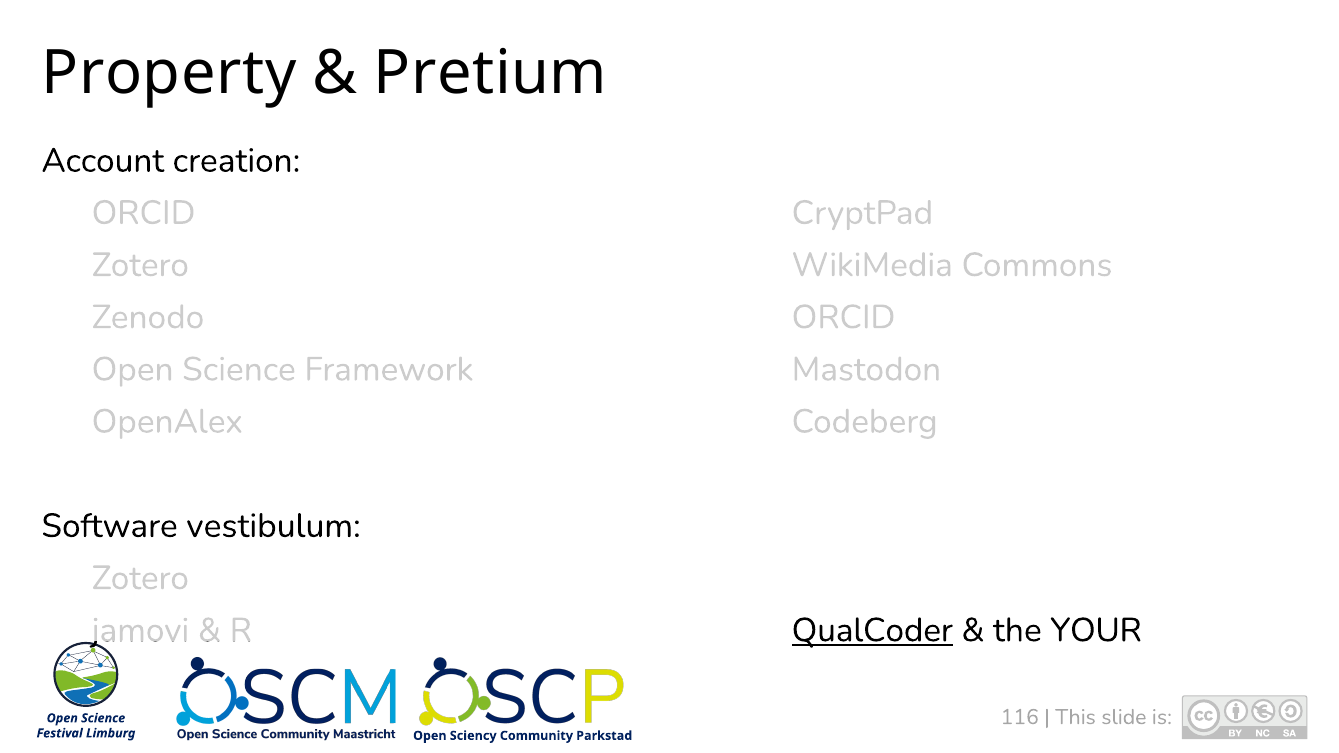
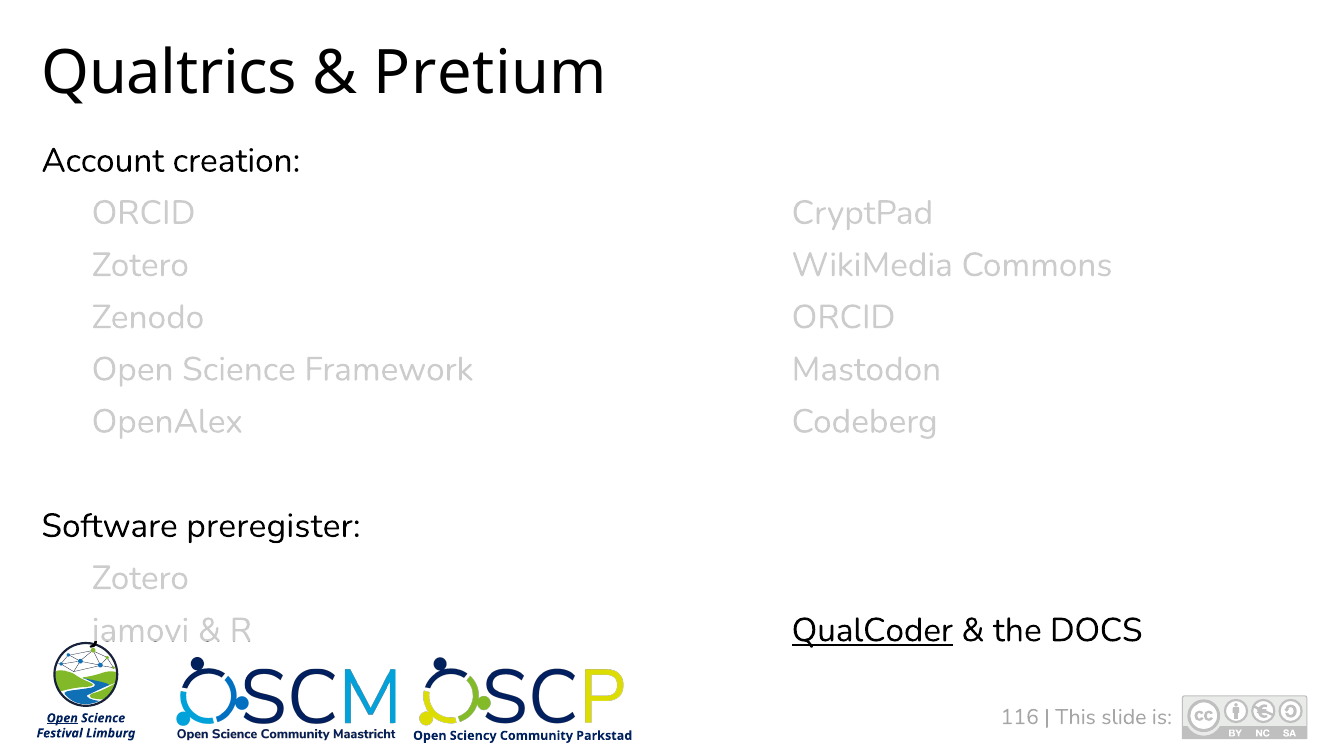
Property: Property -> Qualtrics (169, 74)
vestibulum: vestibulum -> preregister (273, 526)
YOUR: YOUR -> DOCS (1096, 630)
Open underline: none -> present (62, 718)
